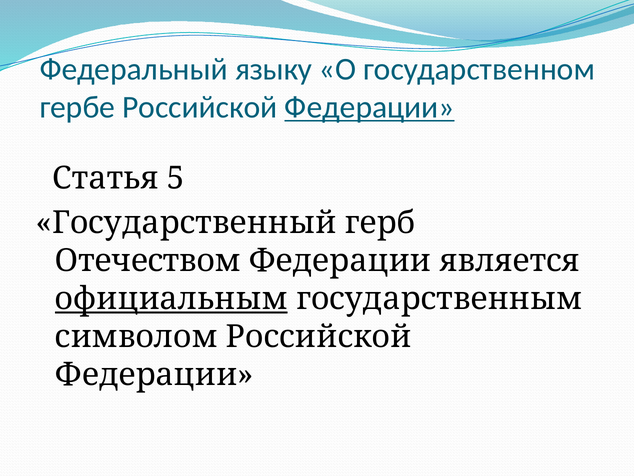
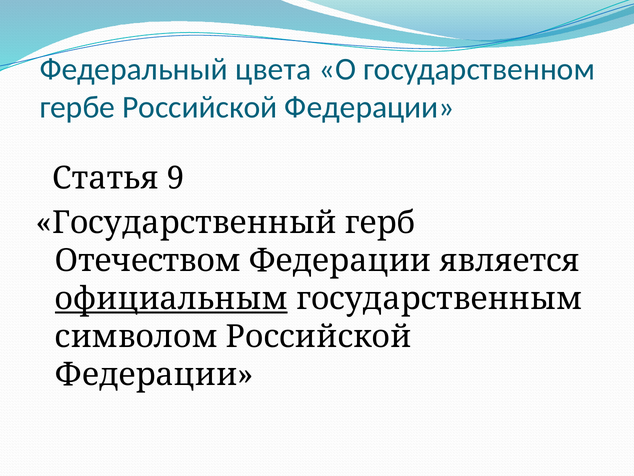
языку: языку -> цвета (273, 69)
Федерации underline: present -> none (370, 107)
5: 5 -> 9 (176, 178)
